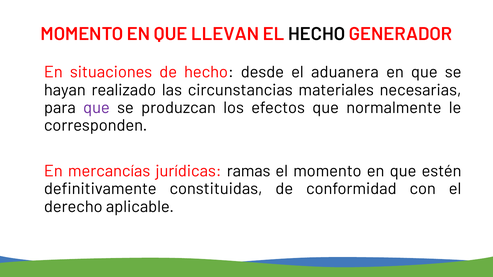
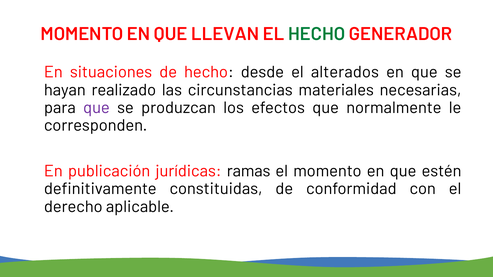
HECHO colour: black -> green (317, 34)
aduanera: aduanera -> alterados (345, 72)
mercancías: mercancías -> publicación (109, 171)
